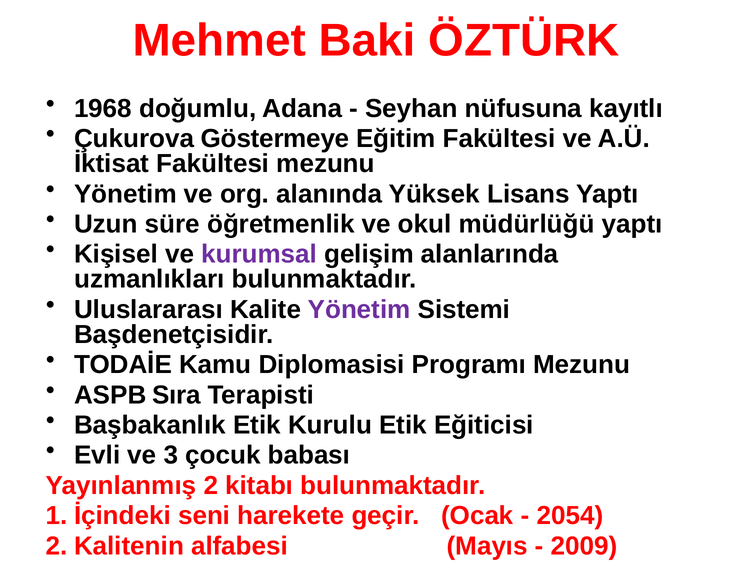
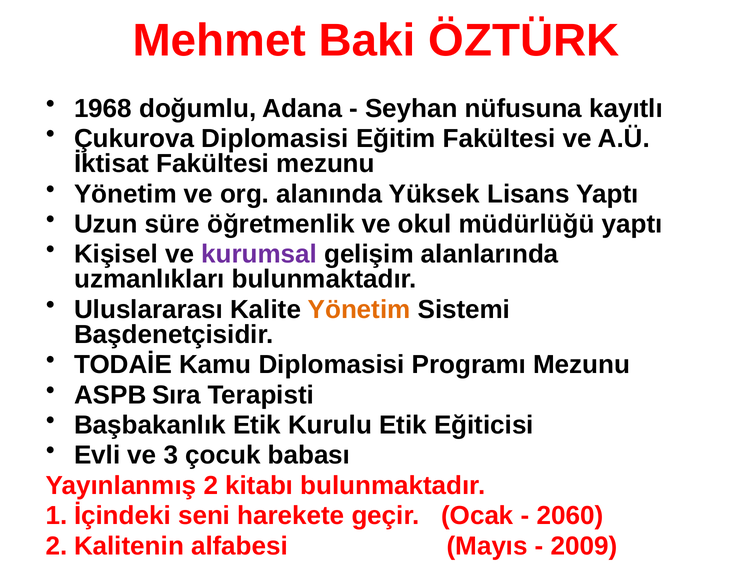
Çukurova Göstermeye: Göstermeye -> Diplomasisi (275, 139)
Yönetim colour: purple -> orange (359, 310)
2054: 2054 -> 2060 (570, 516)
